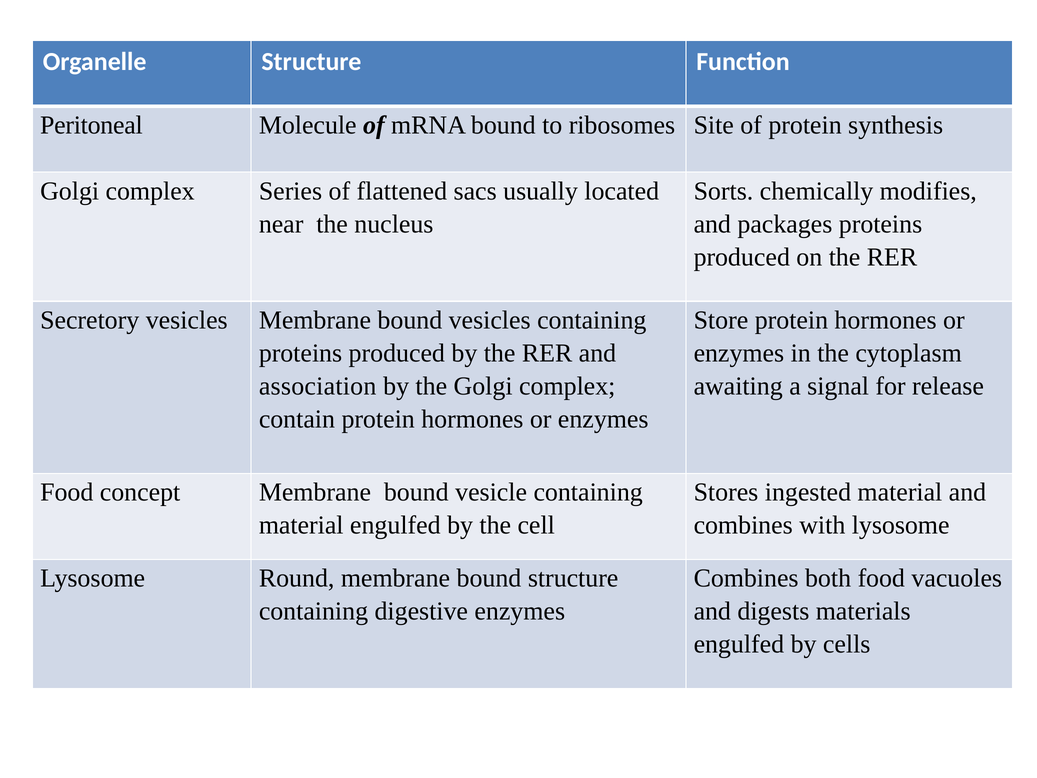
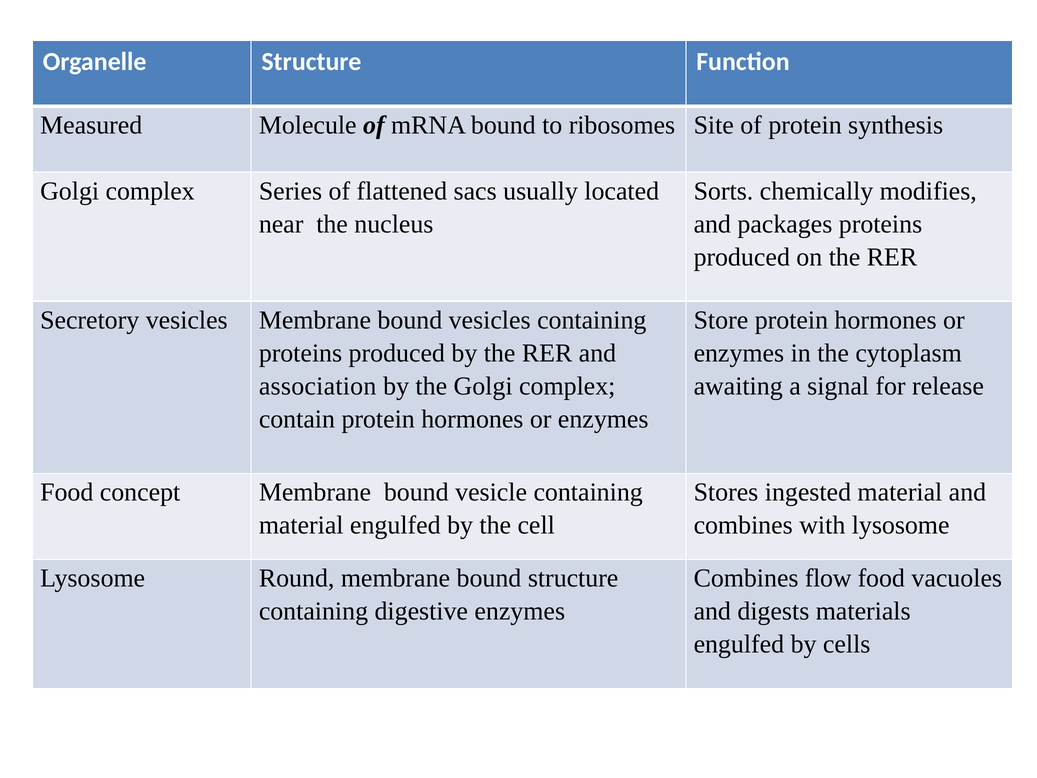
Peritoneal: Peritoneal -> Measured (91, 125)
both: both -> flow (828, 578)
